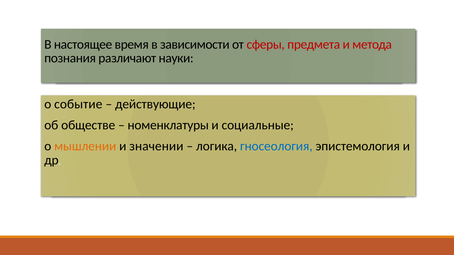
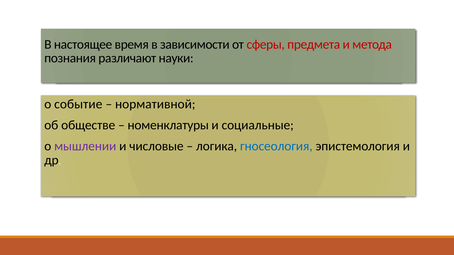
действующие: действующие -> нормативной (155, 104)
мышлении colour: orange -> purple (85, 146)
значении: значении -> числовые (156, 146)
